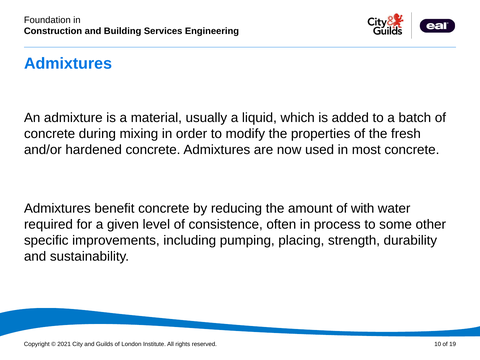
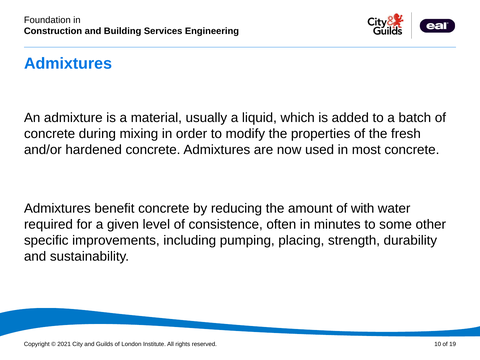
process: process -> minutes (337, 224)
